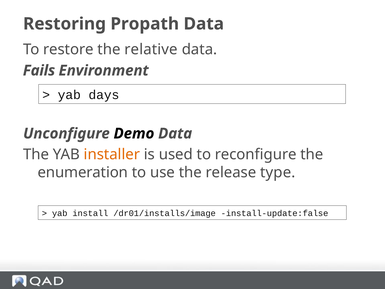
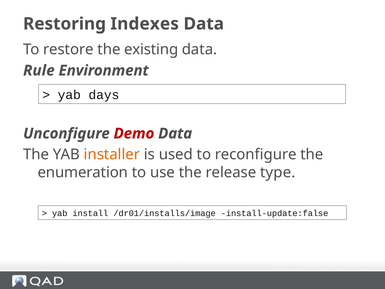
Propath: Propath -> Indexes (145, 24)
relative: relative -> existing (151, 50)
Fails: Fails -> Rule (39, 70)
Demo colour: black -> red (134, 133)
